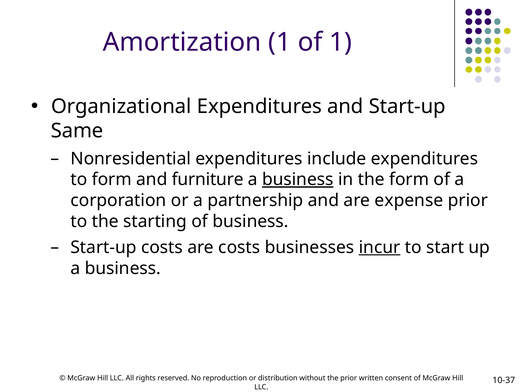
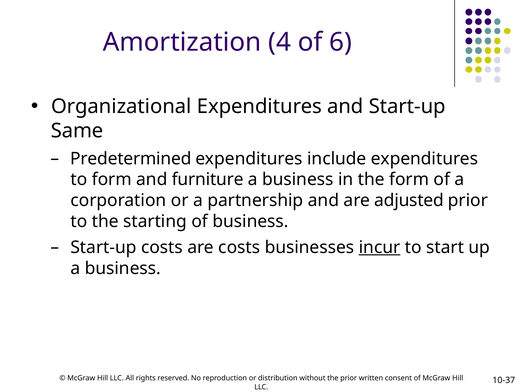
Amortization 1: 1 -> 4 (280, 42)
of 1: 1 -> 6 (341, 42)
Nonresidential: Nonresidential -> Predetermined (131, 158)
business underline: present -> none (298, 179)
expense: expense -> adjusted (409, 200)
